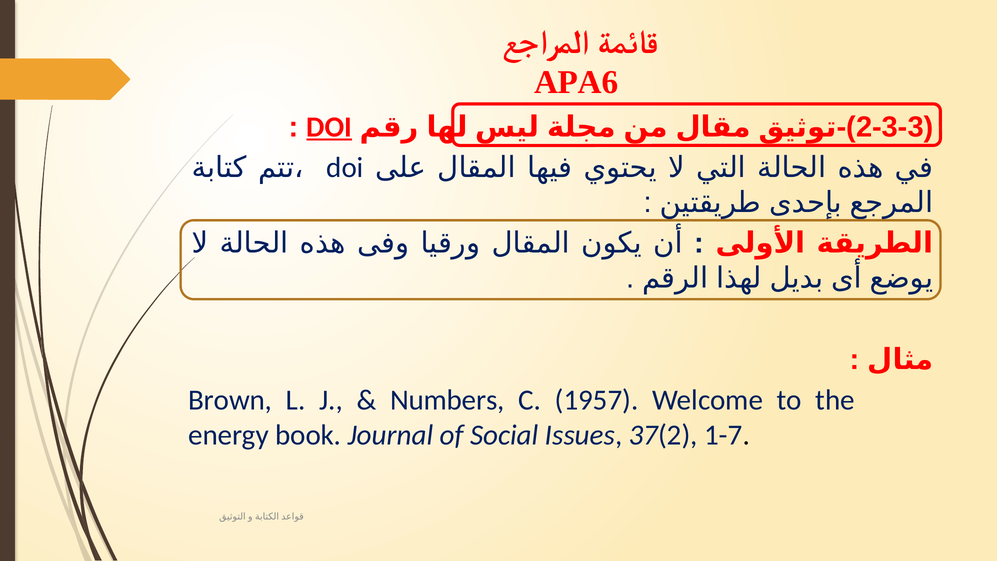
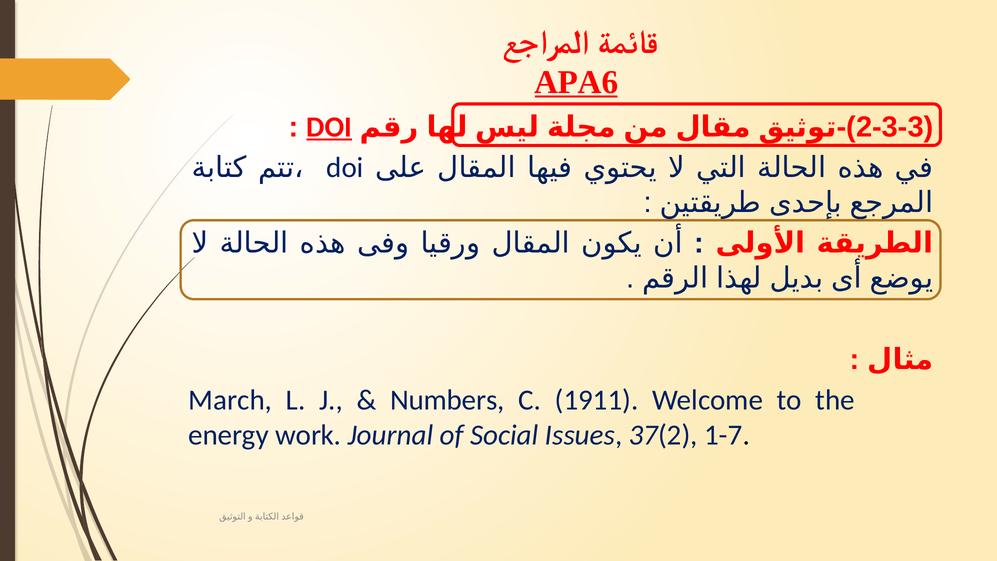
APA6 underline: none -> present (576, 82)
Brown: Brown -> March (230, 400)
1957: 1957 -> 1911 (597, 400)
book: book -> work (308, 435)
